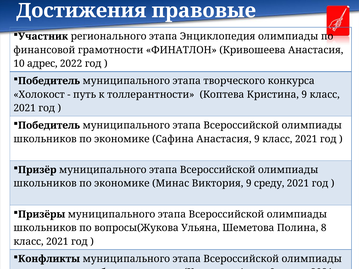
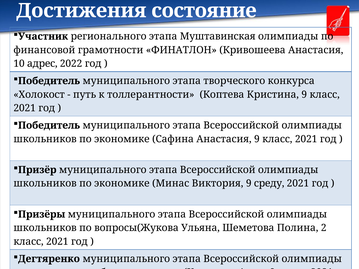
правовые: правовые -> состояние (204, 11)
Энциклопедия: Энциклопедия -> Муштавинская (218, 36)
Полина 8: 8 -> 2 (324, 228)
Конфликты: Конфликты -> Дегтяренко (49, 259)
